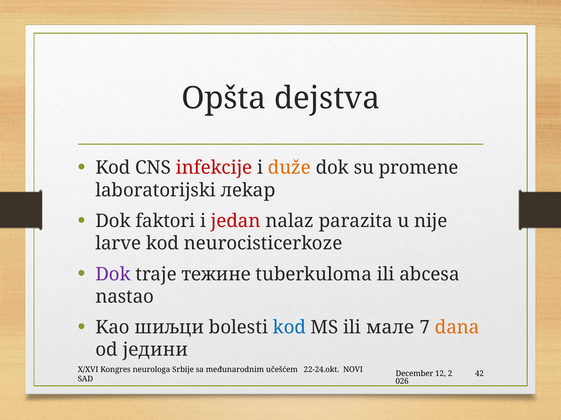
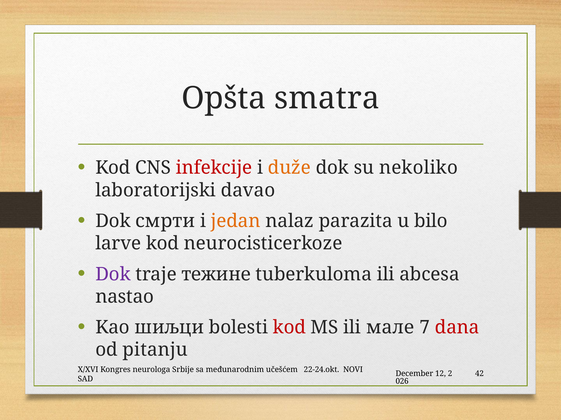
dejstva: dejstva -> smatra (327, 98)
promene: promene -> nekoliko (419, 168)
лekар: лekар -> davao (248, 191)
faktori: faktori -> смрти (165, 221)
jedan colour: red -> orange (236, 221)
nije: nije -> bilo (431, 221)
kod colour: blue -> red (289, 328)
dana colour: orange -> red (457, 328)
једини: једини -> pitanju (155, 350)
